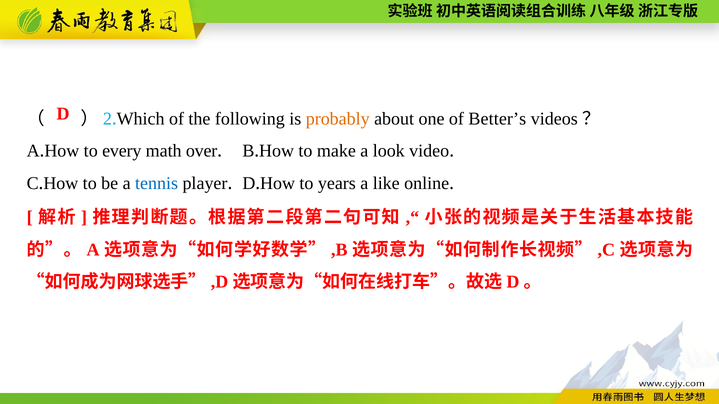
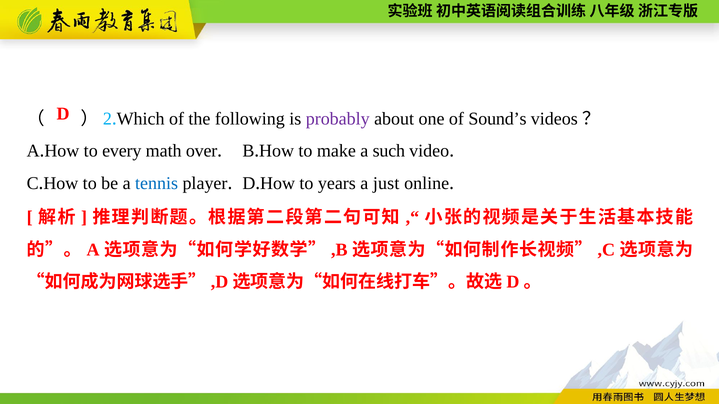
probably colour: orange -> purple (338, 119)
Better’s: Better’s -> Sound’s (497, 119)
look: look -> such (389, 151)
like: like -> just (386, 184)
